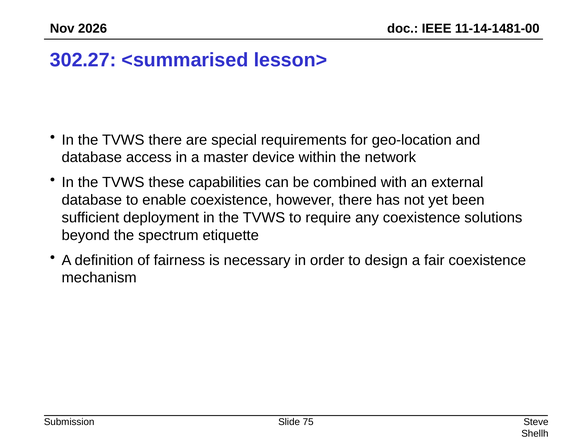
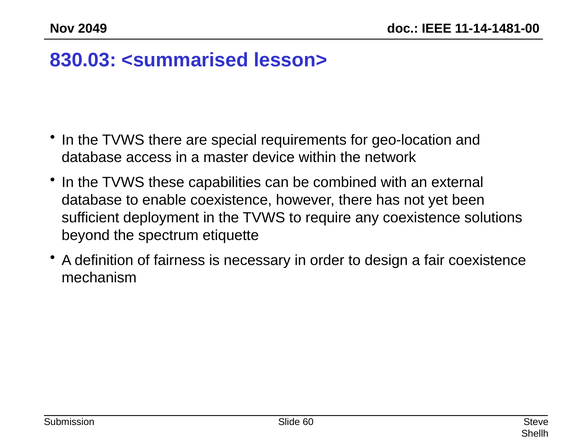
2026: 2026 -> 2049 (93, 29)
302.27: 302.27 -> 830.03 (83, 60)
75: 75 -> 60 (308, 422)
